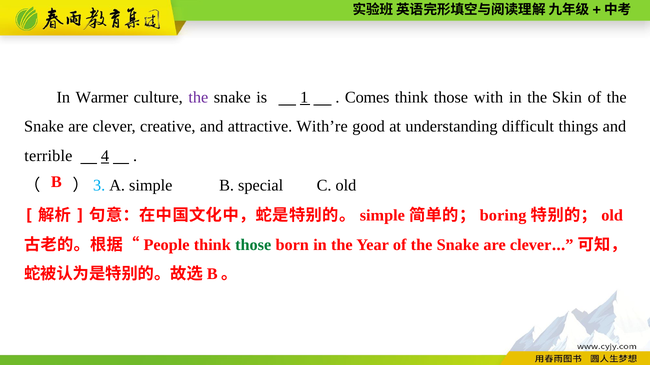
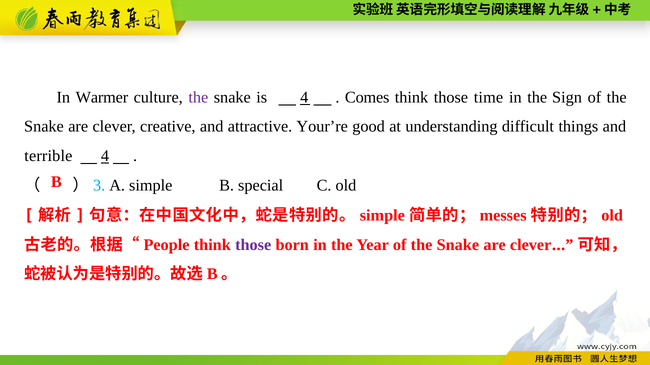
is 1: 1 -> 4 (304, 98)
with: with -> time (488, 98)
Skin: Skin -> Sign (567, 98)
With’re: With’re -> Your’re (322, 127)
boring: boring -> messes (503, 216)
those colour: green -> purple (253, 245)
